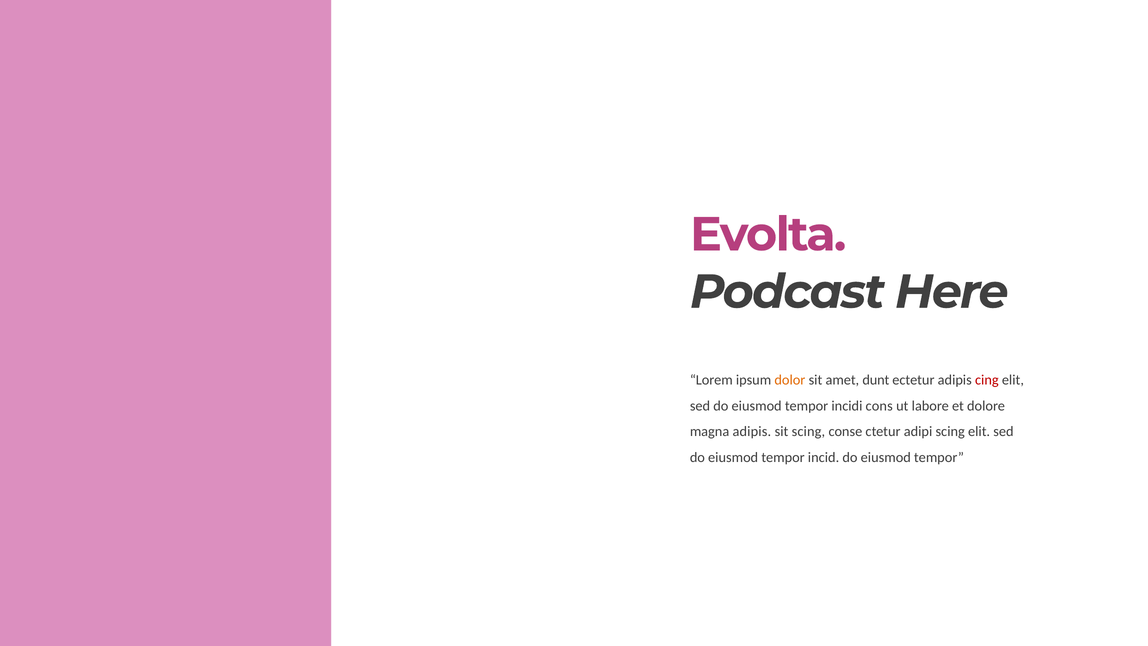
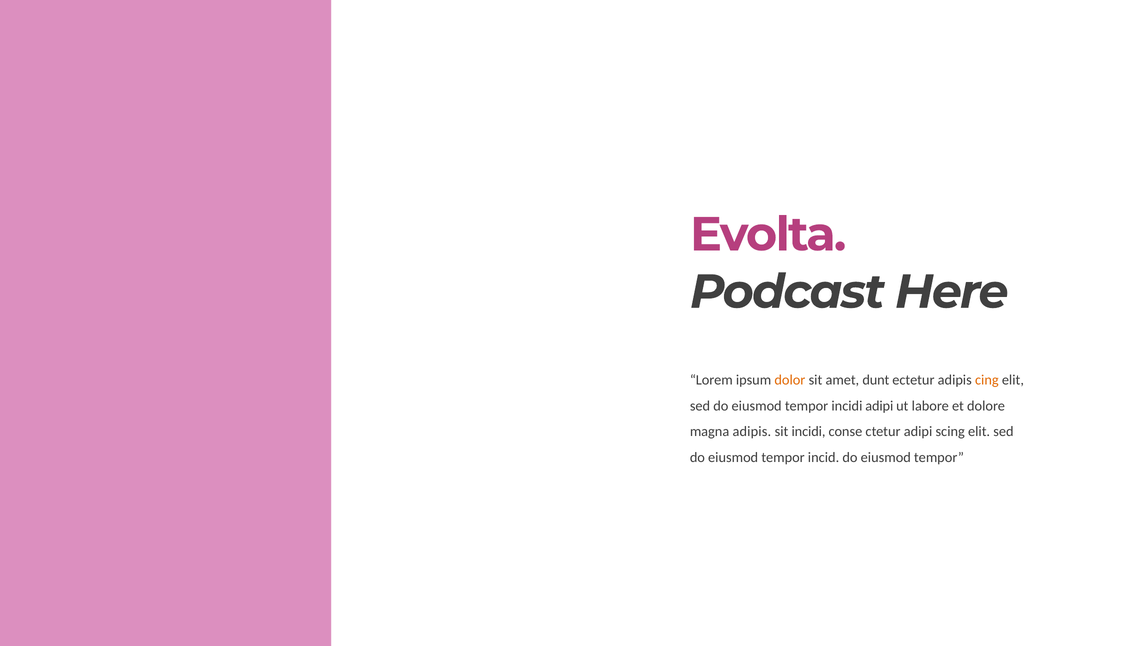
cing colour: red -> orange (987, 380)
incidi cons: cons -> adipi (879, 406)
sit scing: scing -> incidi (809, 432)
